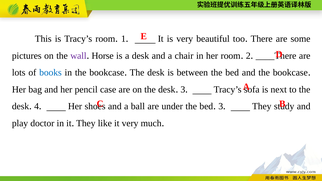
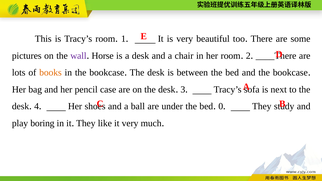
books colour: blue -> orange (50, 73)
3: 3 -> 0 (221, 106)
doctor: doctor -> boring (42, 123)
